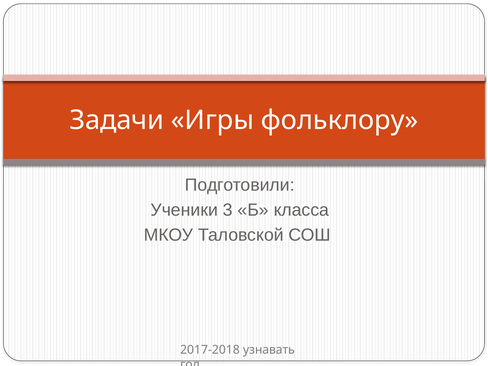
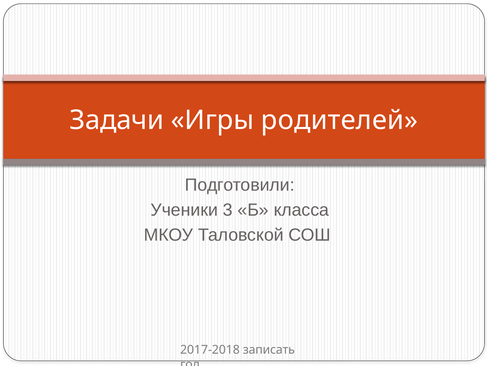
фольклору: фольклору -> родителей (340, 120)
узнавать: узнавать -> записать (269, 350)
